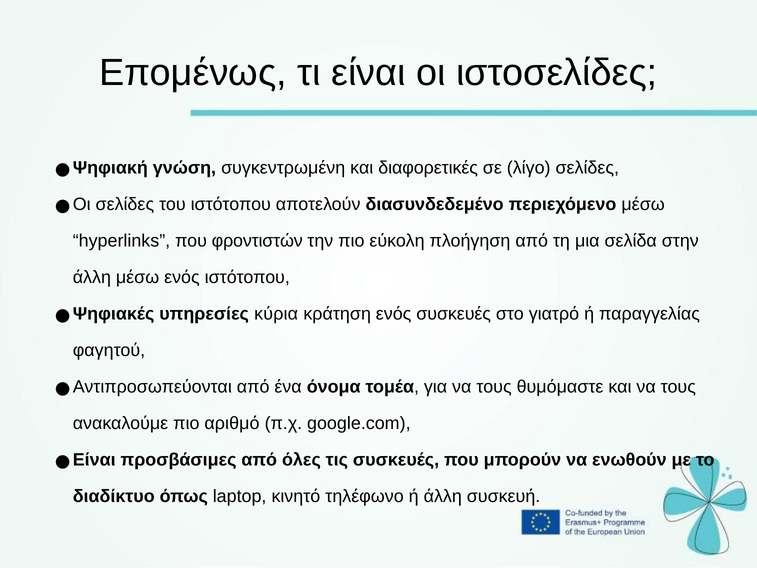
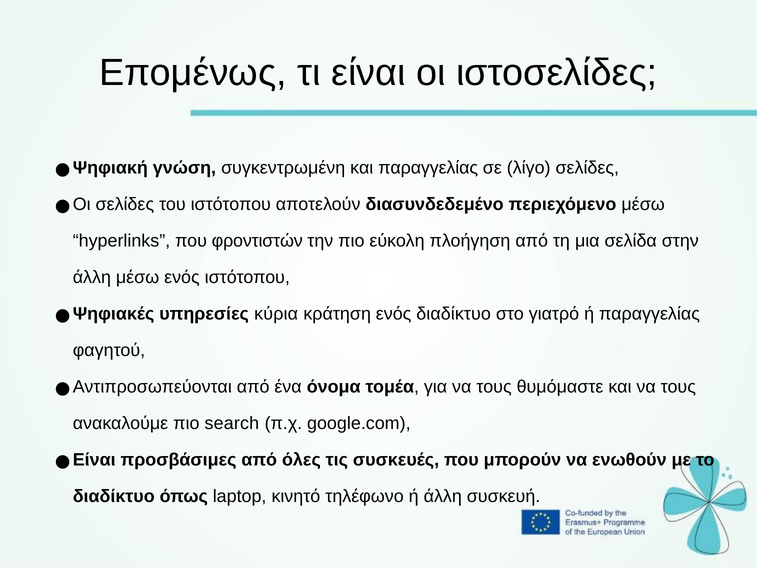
και διαφορετικές: διαφορετικές -> παραγγελίας (428, 168)
ενός συσκευές: συσκευές -> διαδίκτυο (454, 314)
αριθμό: αριθμό -> search (232, 423)
